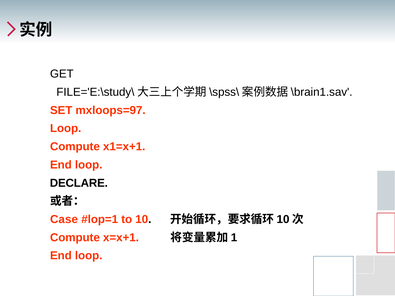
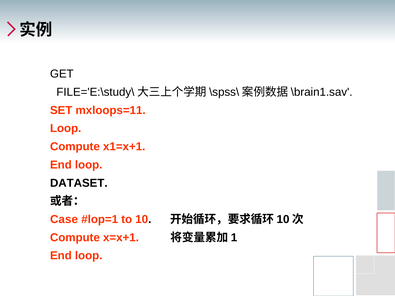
mxloops=97: mxloops=97 -> mxloops=11 (111, 110)
DECLARE: DECLARE -> DATASET (79, 183)
